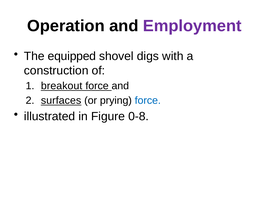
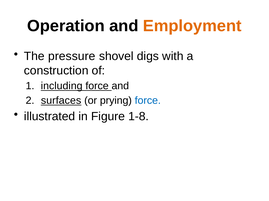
Employment colour: purple -> orange (192, 26)
equipped: equipped -> pressure (72, 56)
breakout: breakout -> including (62, 86)
0-8: 0-8 -> 1-8 (139, 117)
